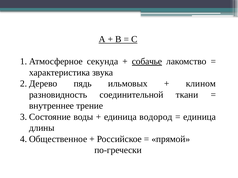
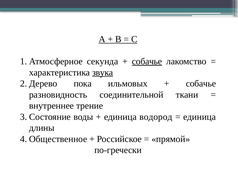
звука underline: none -> present (103, 73)
пядь: пядь -> пока (83, 84)
клином: клином -> собачье (201, 84)
